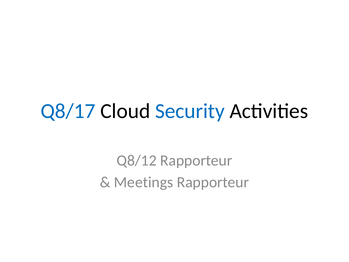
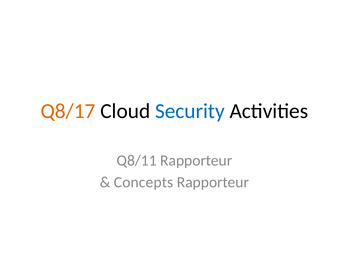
Q8/17 colour: blue -> orange (68, 111)
Q8/12: Q8/12 -> Q8/11 (137, 160)
Meetings: Meetings -> Concepts (144, 182)
